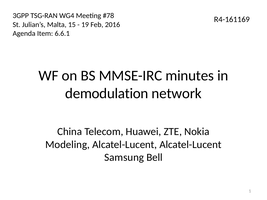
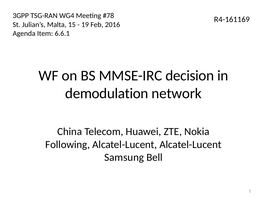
minutes: minutes -> decision (190, 76)
Modeling: Modeling -> Following (68, 145)
